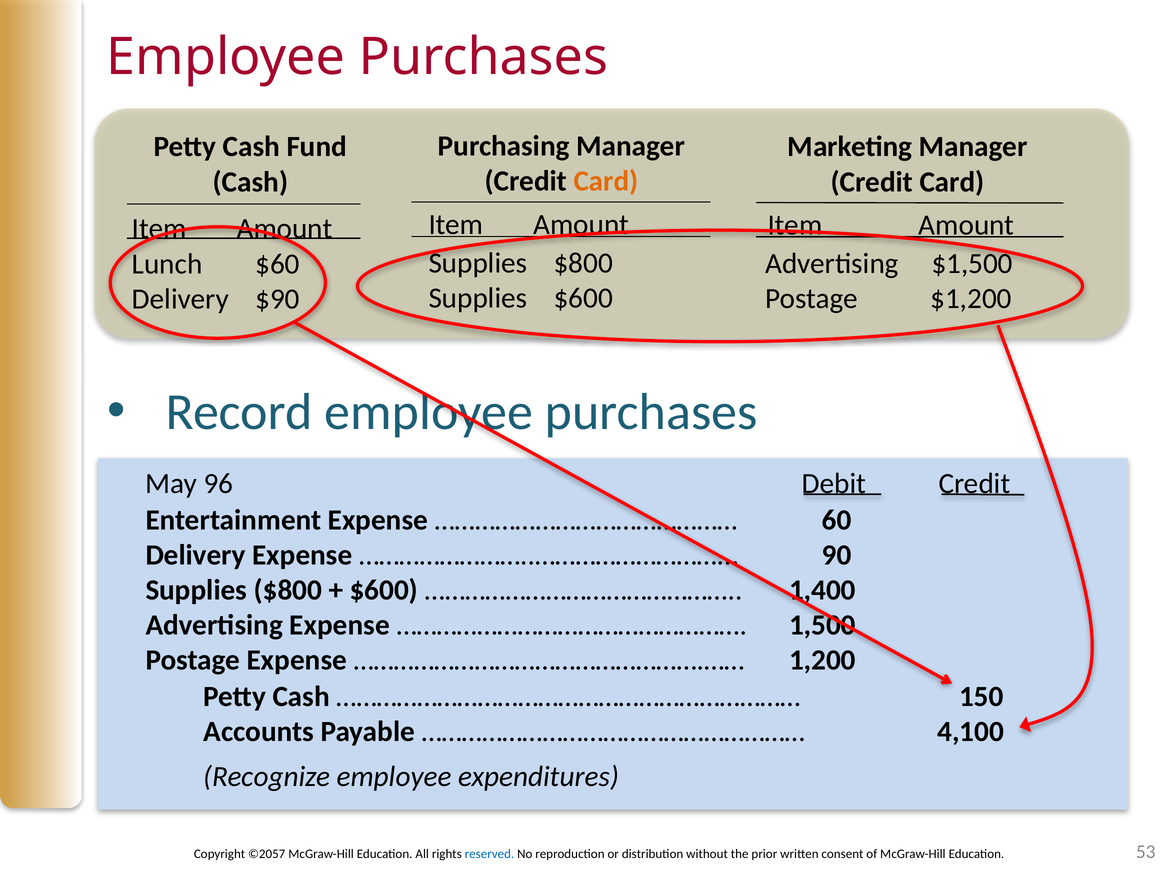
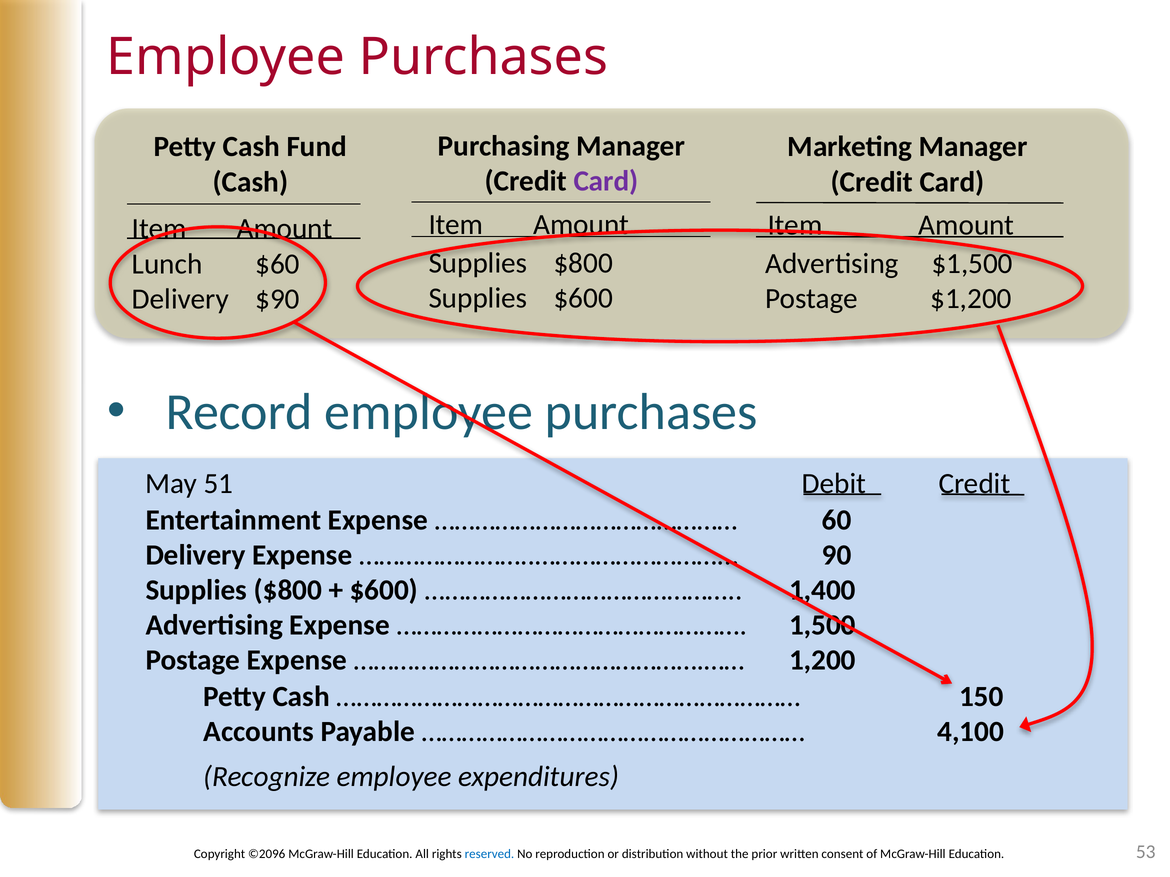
Card colour: orange -> purple (606, 181)
96: 96 -> 51 (218, 484)
©2057: ©2057 -> ©2096 (267, 854)
